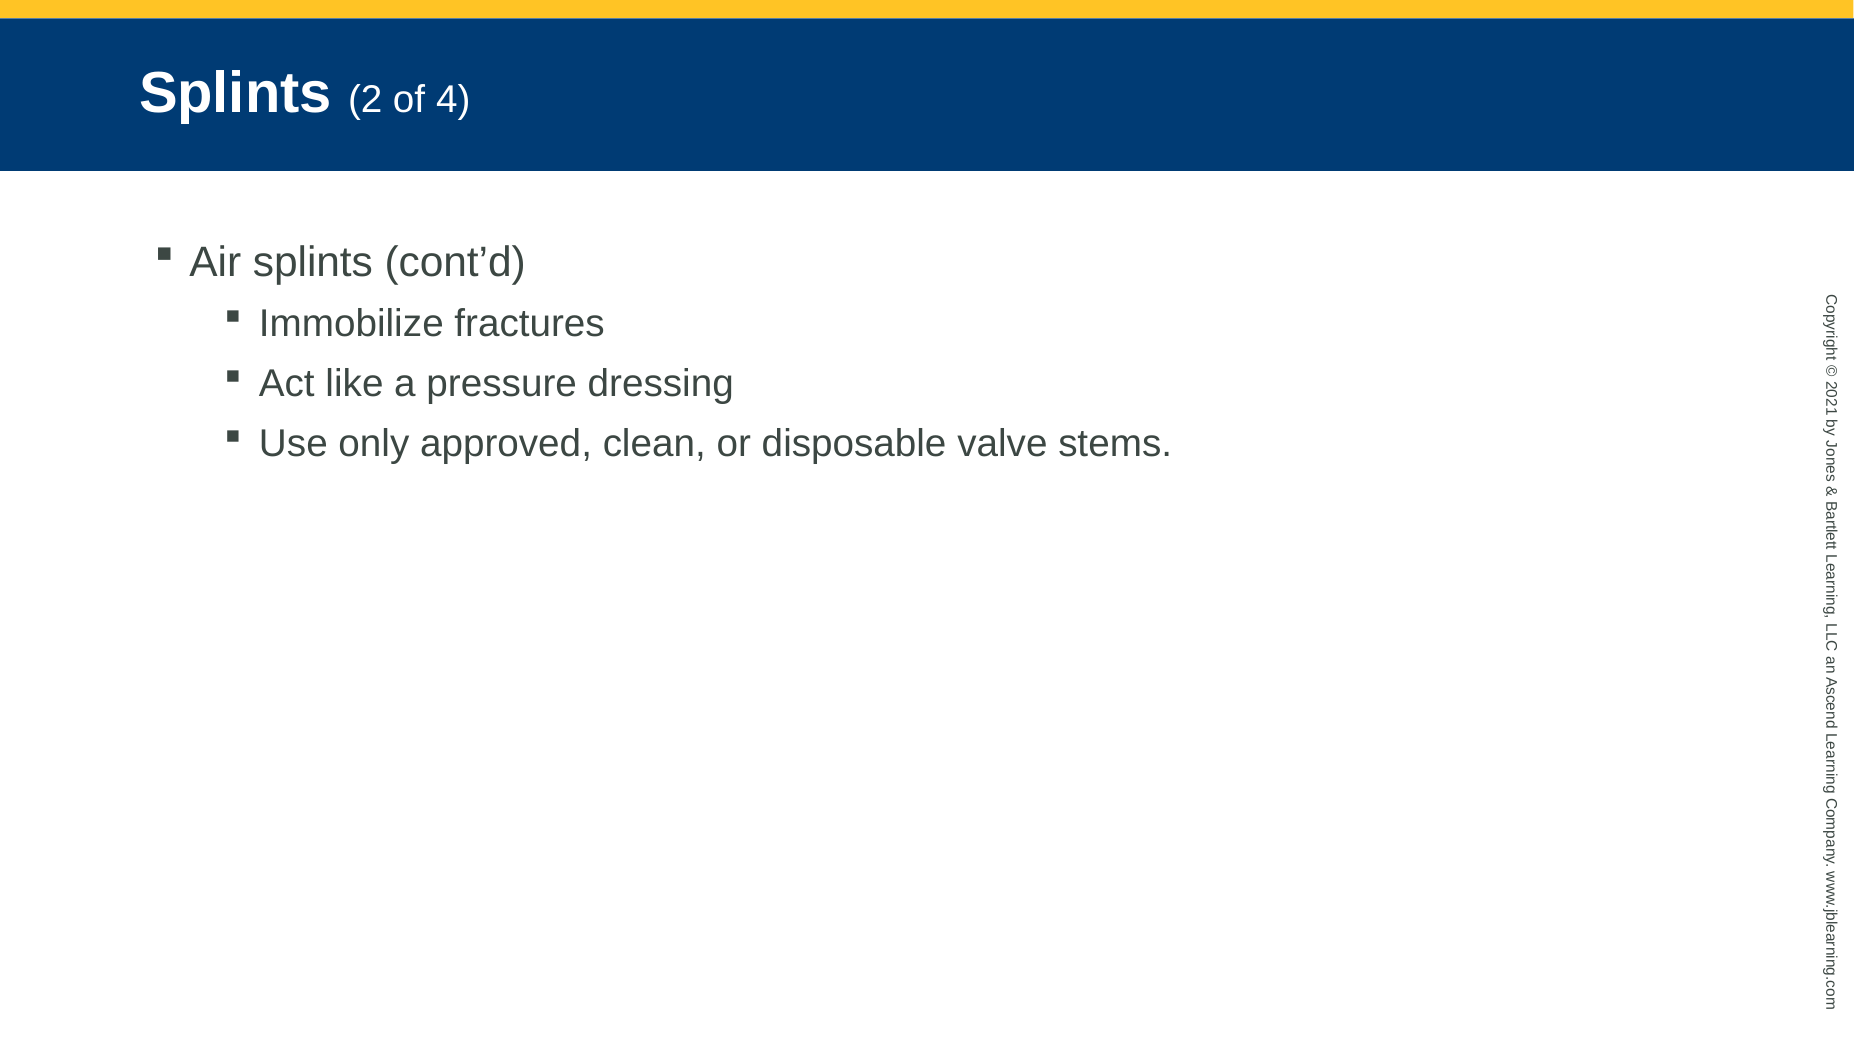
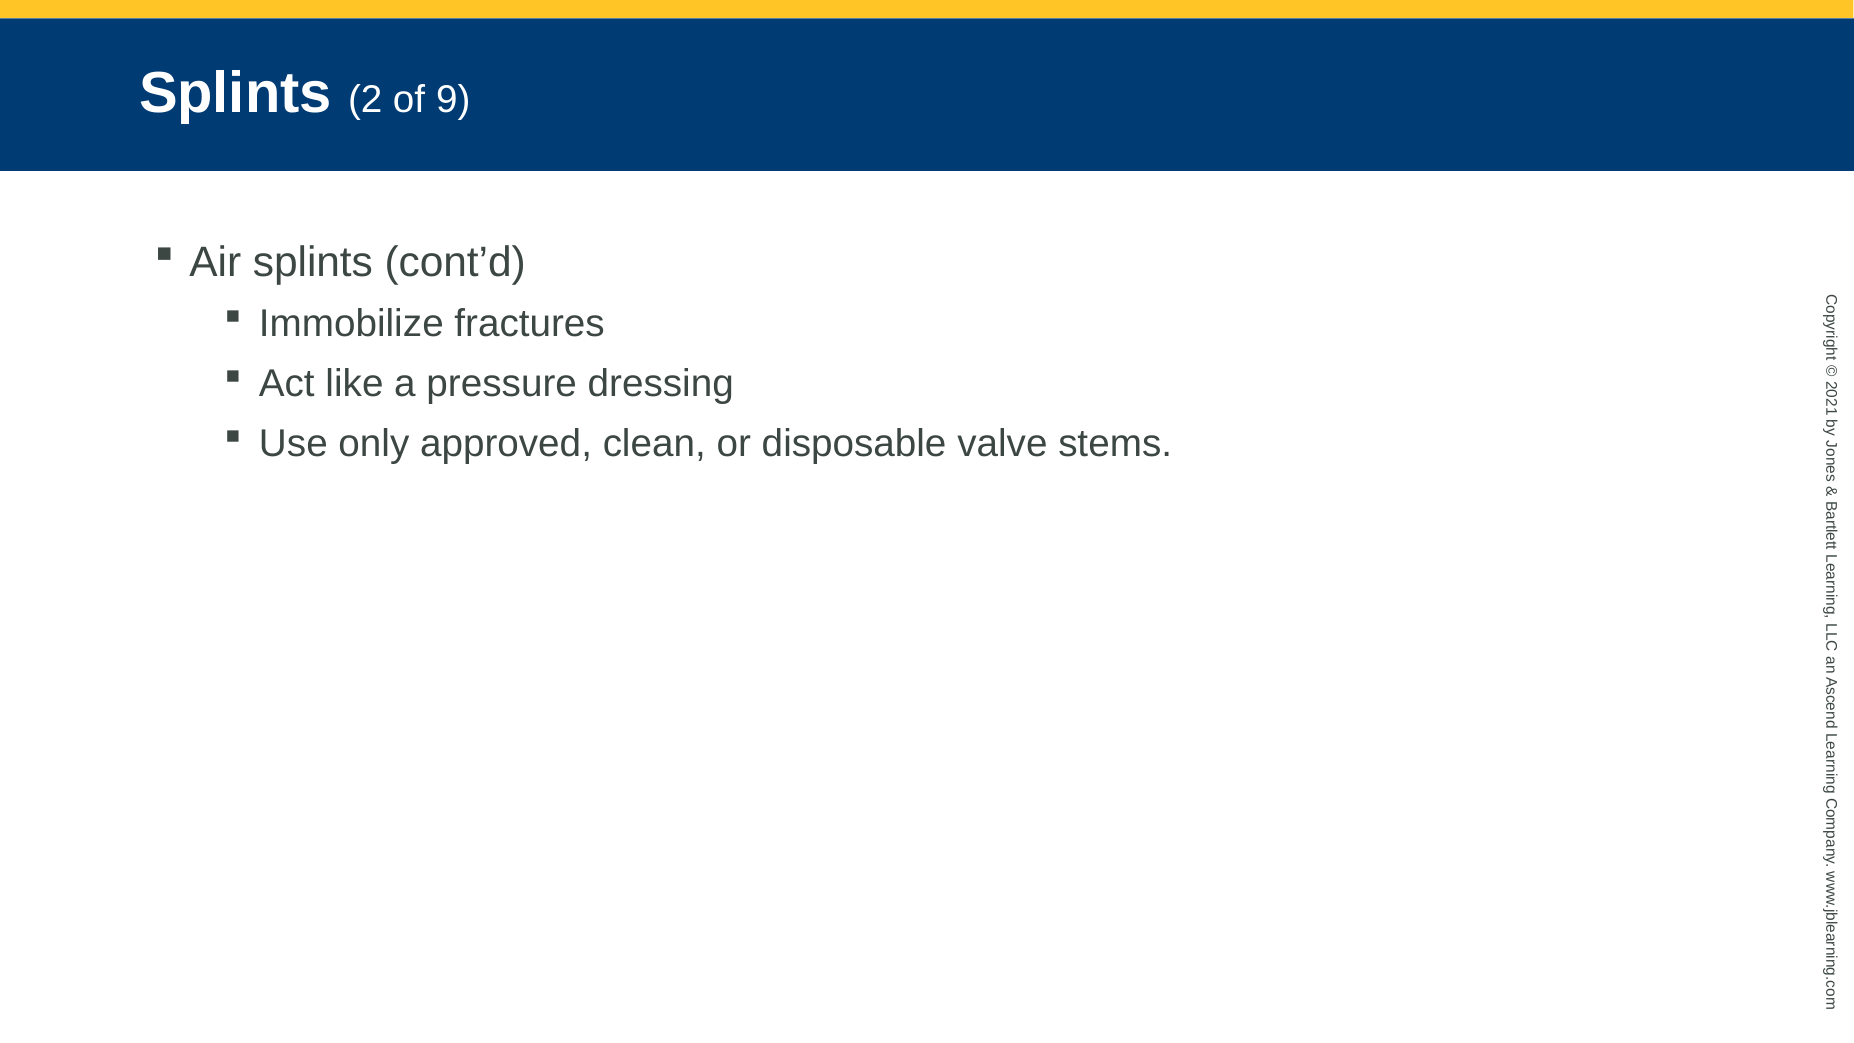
4: 4 -> 9 (453, 100)
